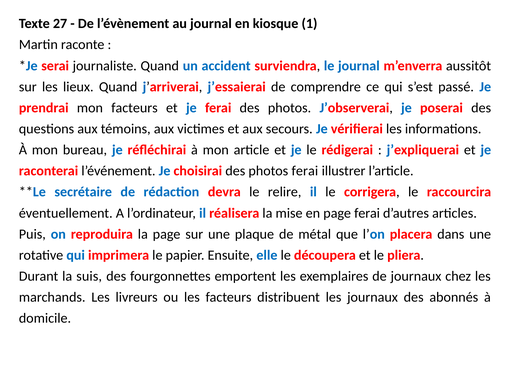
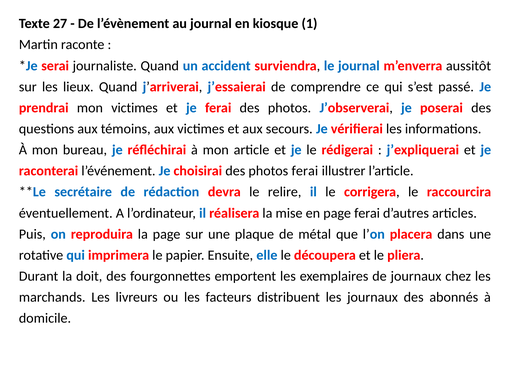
mon facteurs: facteurs -> victimes (135, 108)
suis: suis -> doit (89, 277)
